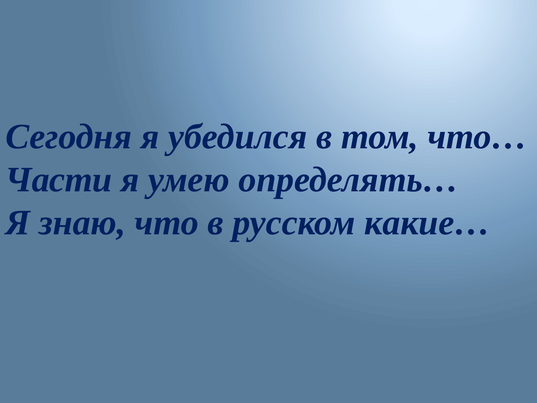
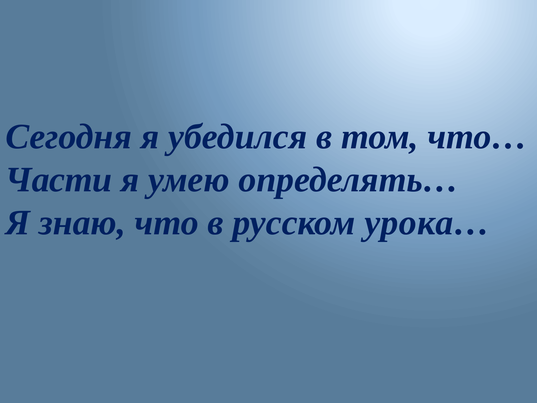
какие…: какие… -> урока… (427, 223)
